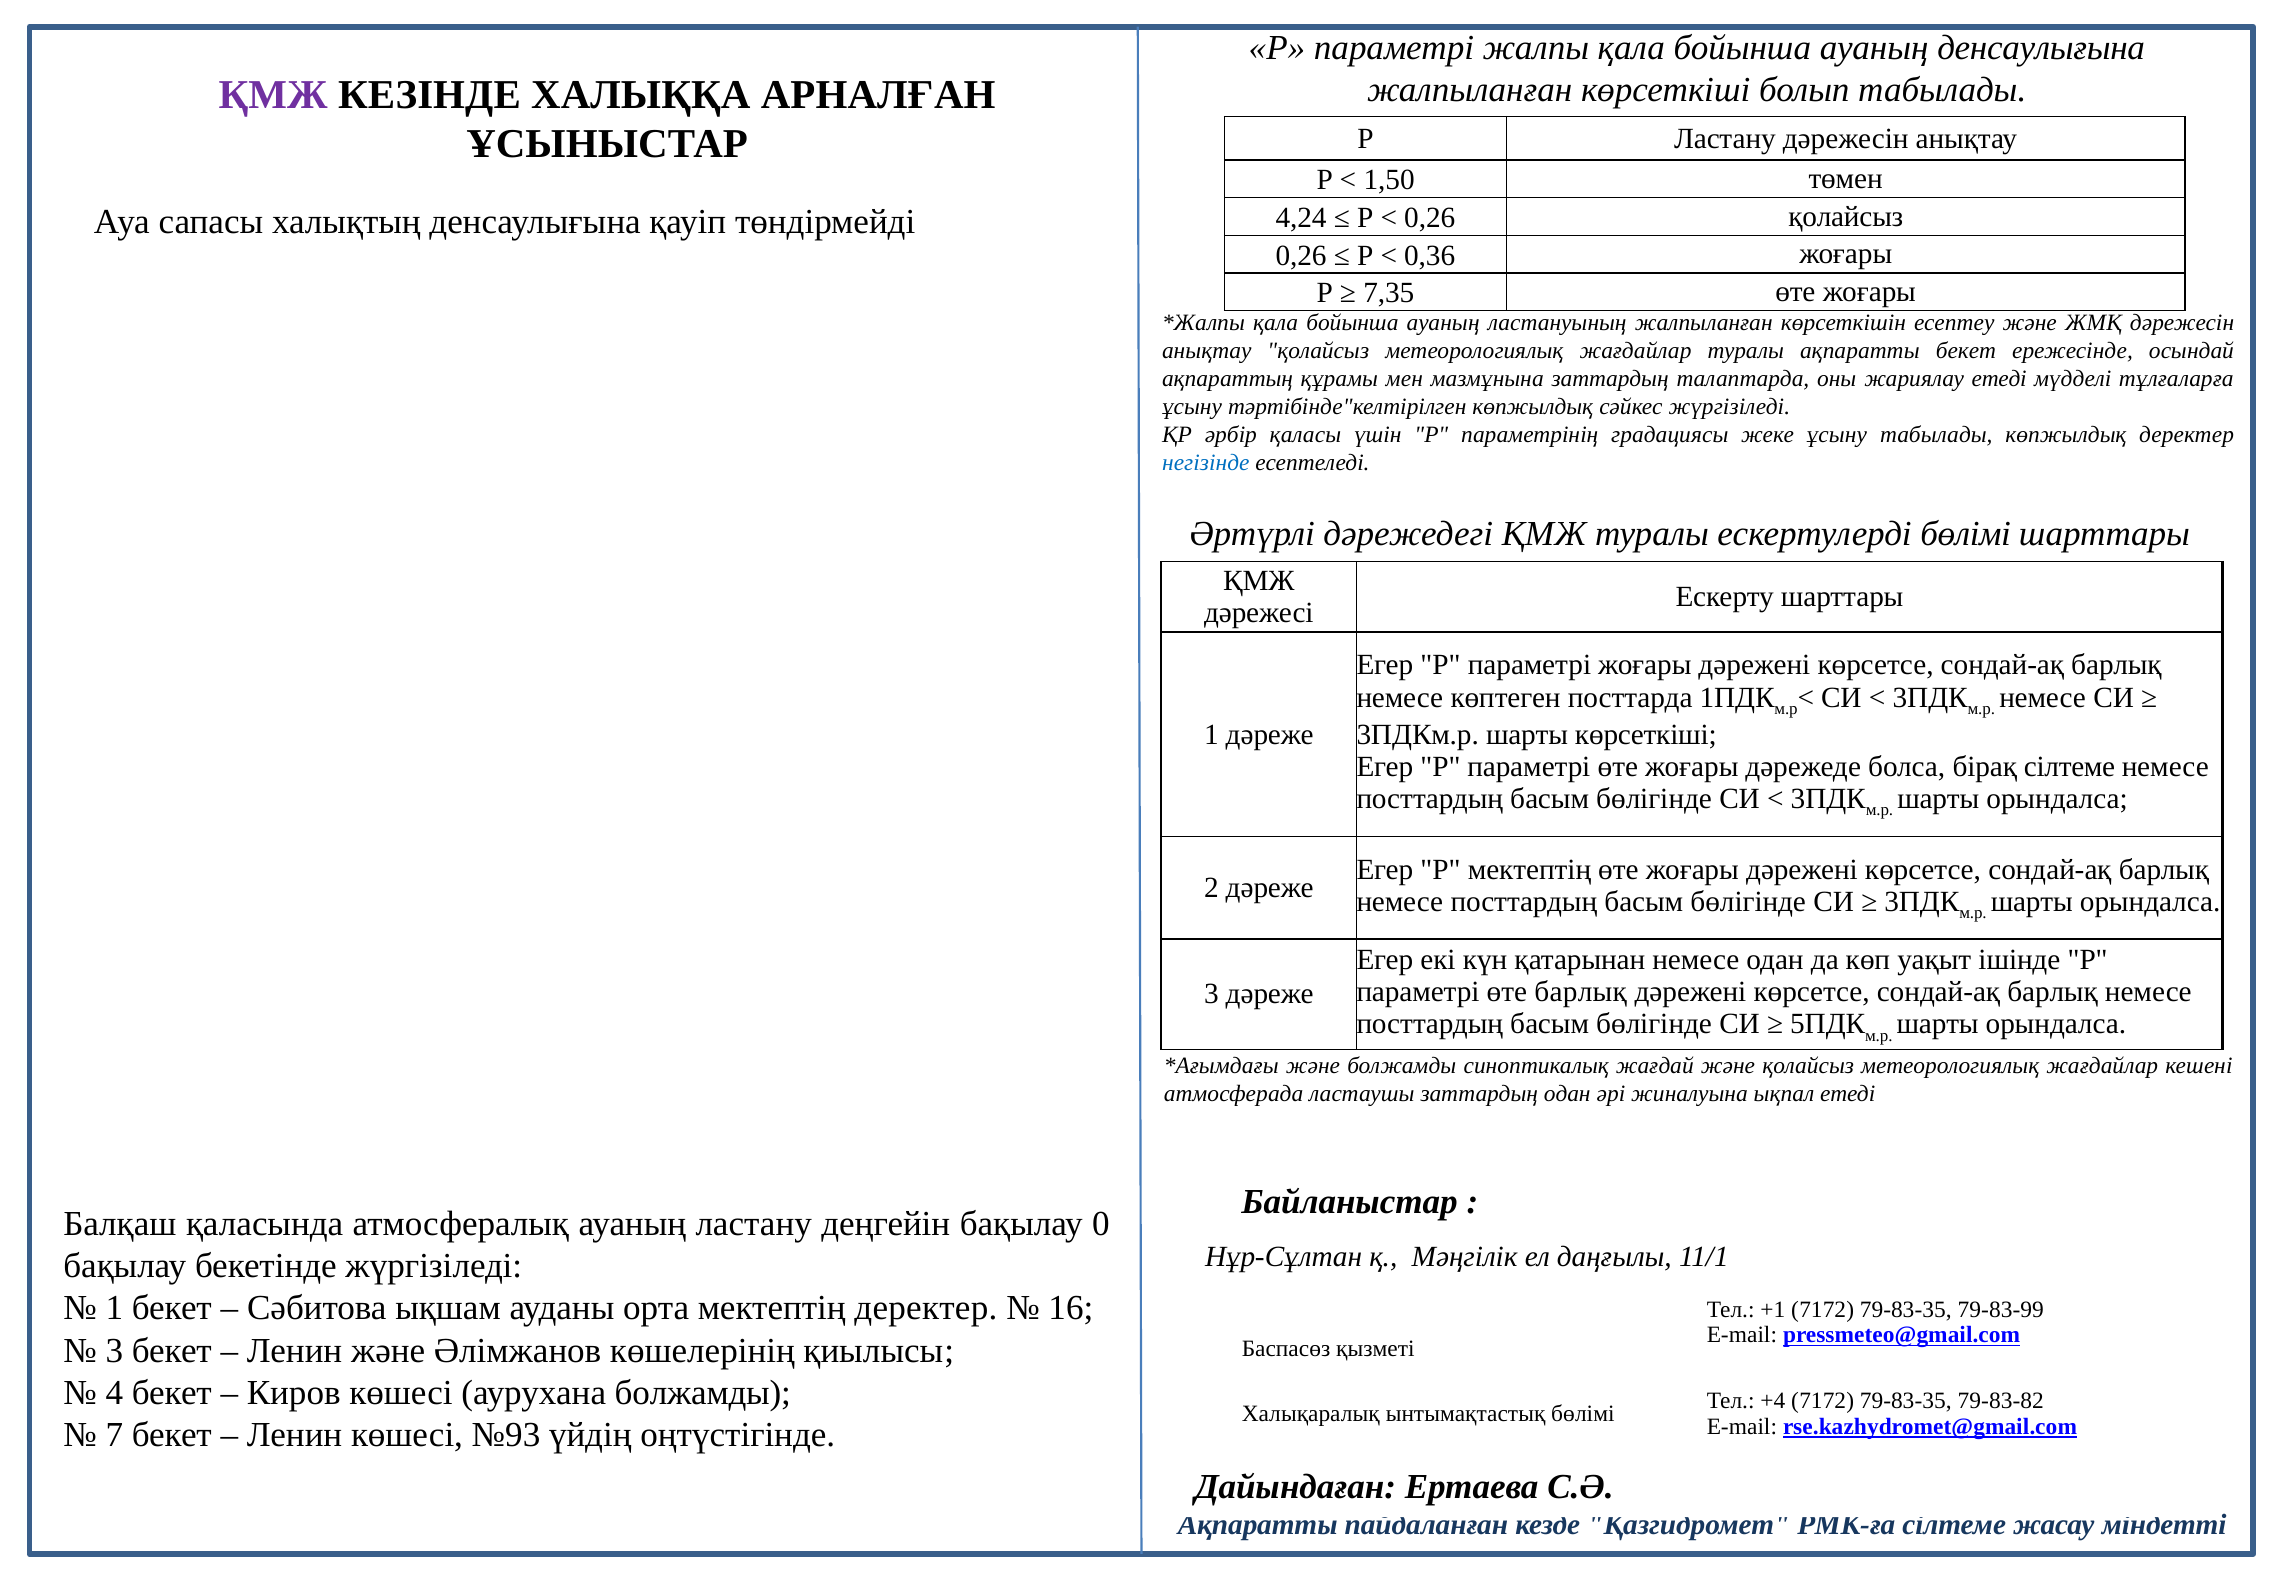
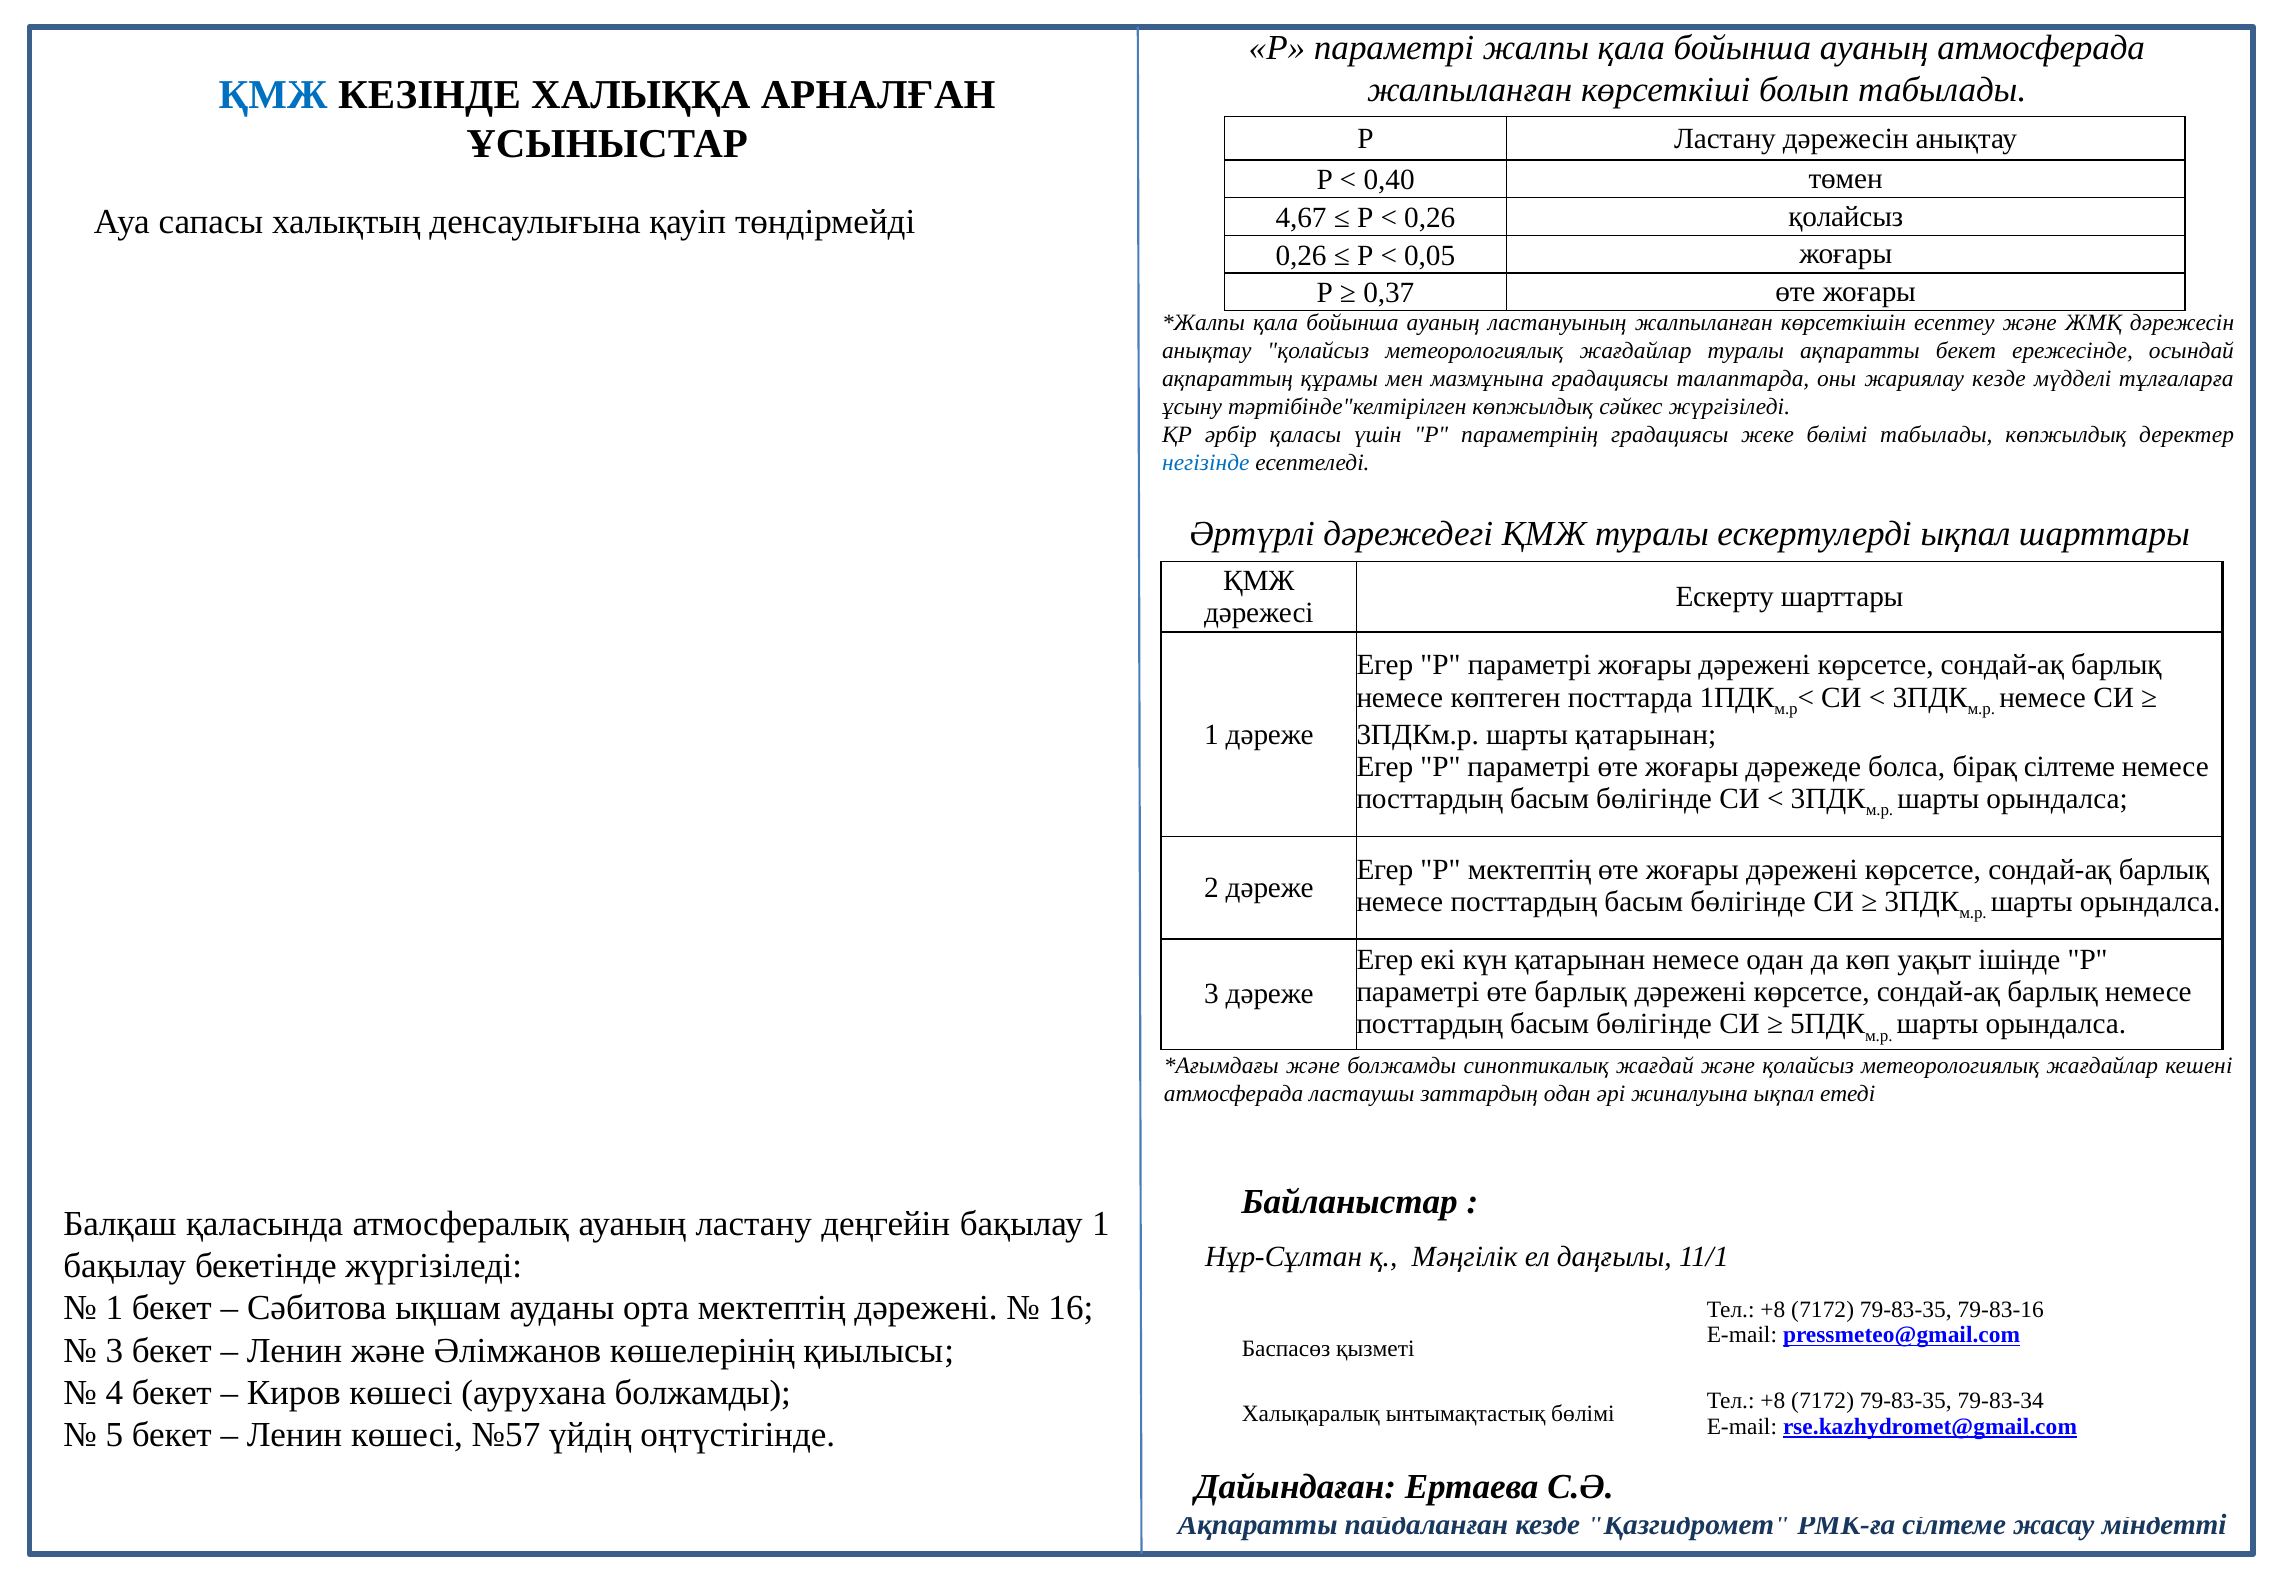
ауаның денсаулығына: денсаулығына -> атмосферада (2041, 48)
ҚМЖ colour: purple -> blue (273, 94)
1,50: 1,50 -> 0,40 (1389, 180)
4,24: 4,24 -> 4,67 (1301, 218)
0,36: 0,36 -> 0,05 (1430, 255)
7,35: 7,35 -> 0,37 (1389, 293)
мазмұнына заттардың: заттардың -> градациясы (1610, 379)
жариялау етеді: етеді -> кезде (1999, 379)
жеке ұсыну: ұсыну -> бөлімі (1837, 435)
ескертулерді бөлімі: бөлімі -> ықпал (1966, 533)
шарты көрсеткіші: көрсеткіші -> қатарынан (1646, 734)
бақылау 0: 0 -> 1 (1101, 1224)
мектептің деректер: деректер -> дәрежені (926, 1308)
+1: +1 -> +8 (1773, 1309)
79-83-99: 79-83-99 -> 79-83-16 (2001, 1309)
+4: +4 -> +8 (1773, 1400)
79-83-82: 79-83-82 -> 79-83-34 (2001, 1400)
7: 7 -> 5 (114, 1434)
№93: №93 -> №57 (506, 1434)
